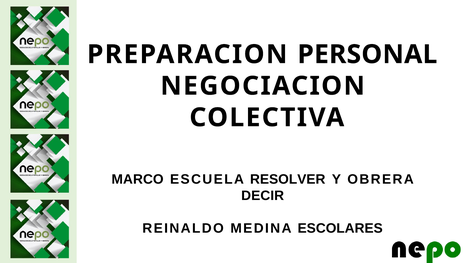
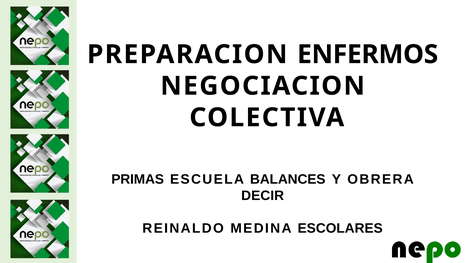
PERSONAL: PERSONAL -> ENFERMOS (368, 54)
MARCO: MARCO -> PRIMAS (138, 179)
RESOLVER: RESOLVER -> BALANCES (288, 179)
